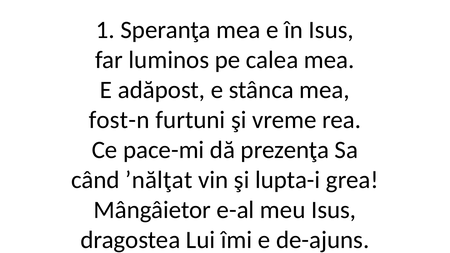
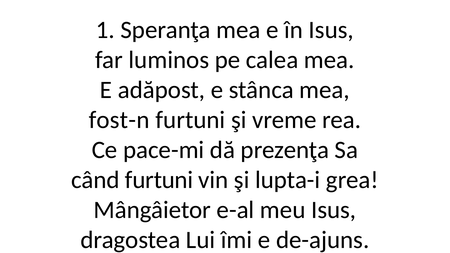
când ʼnălţat: ʼnălţat -> furtuni (159, 180)
